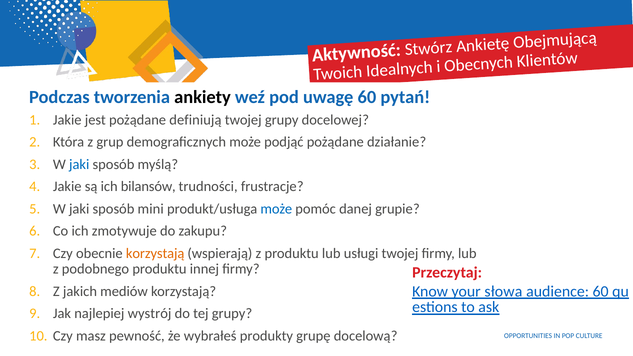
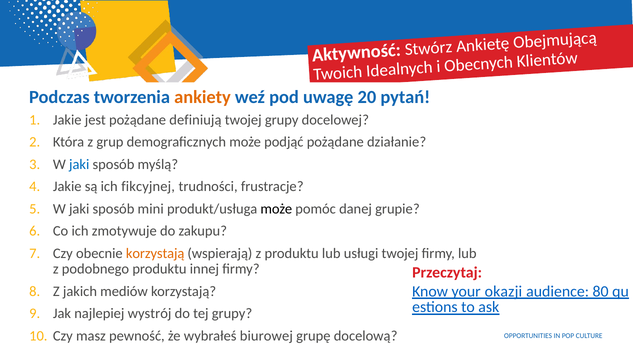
ankiety colour: black -> orange (203, 97)
uwagę 60: 60 -> 20 (367, 97)
bilansów: bilansów -> fikcyjnej (148, 187)
może colour: blue -> black (276, 209)
słowa: słowa -> okazji (503, 291)
audience 60: 60 -> 80 (601, 291)
produkty: produkty -> biurowej (266, 336)
